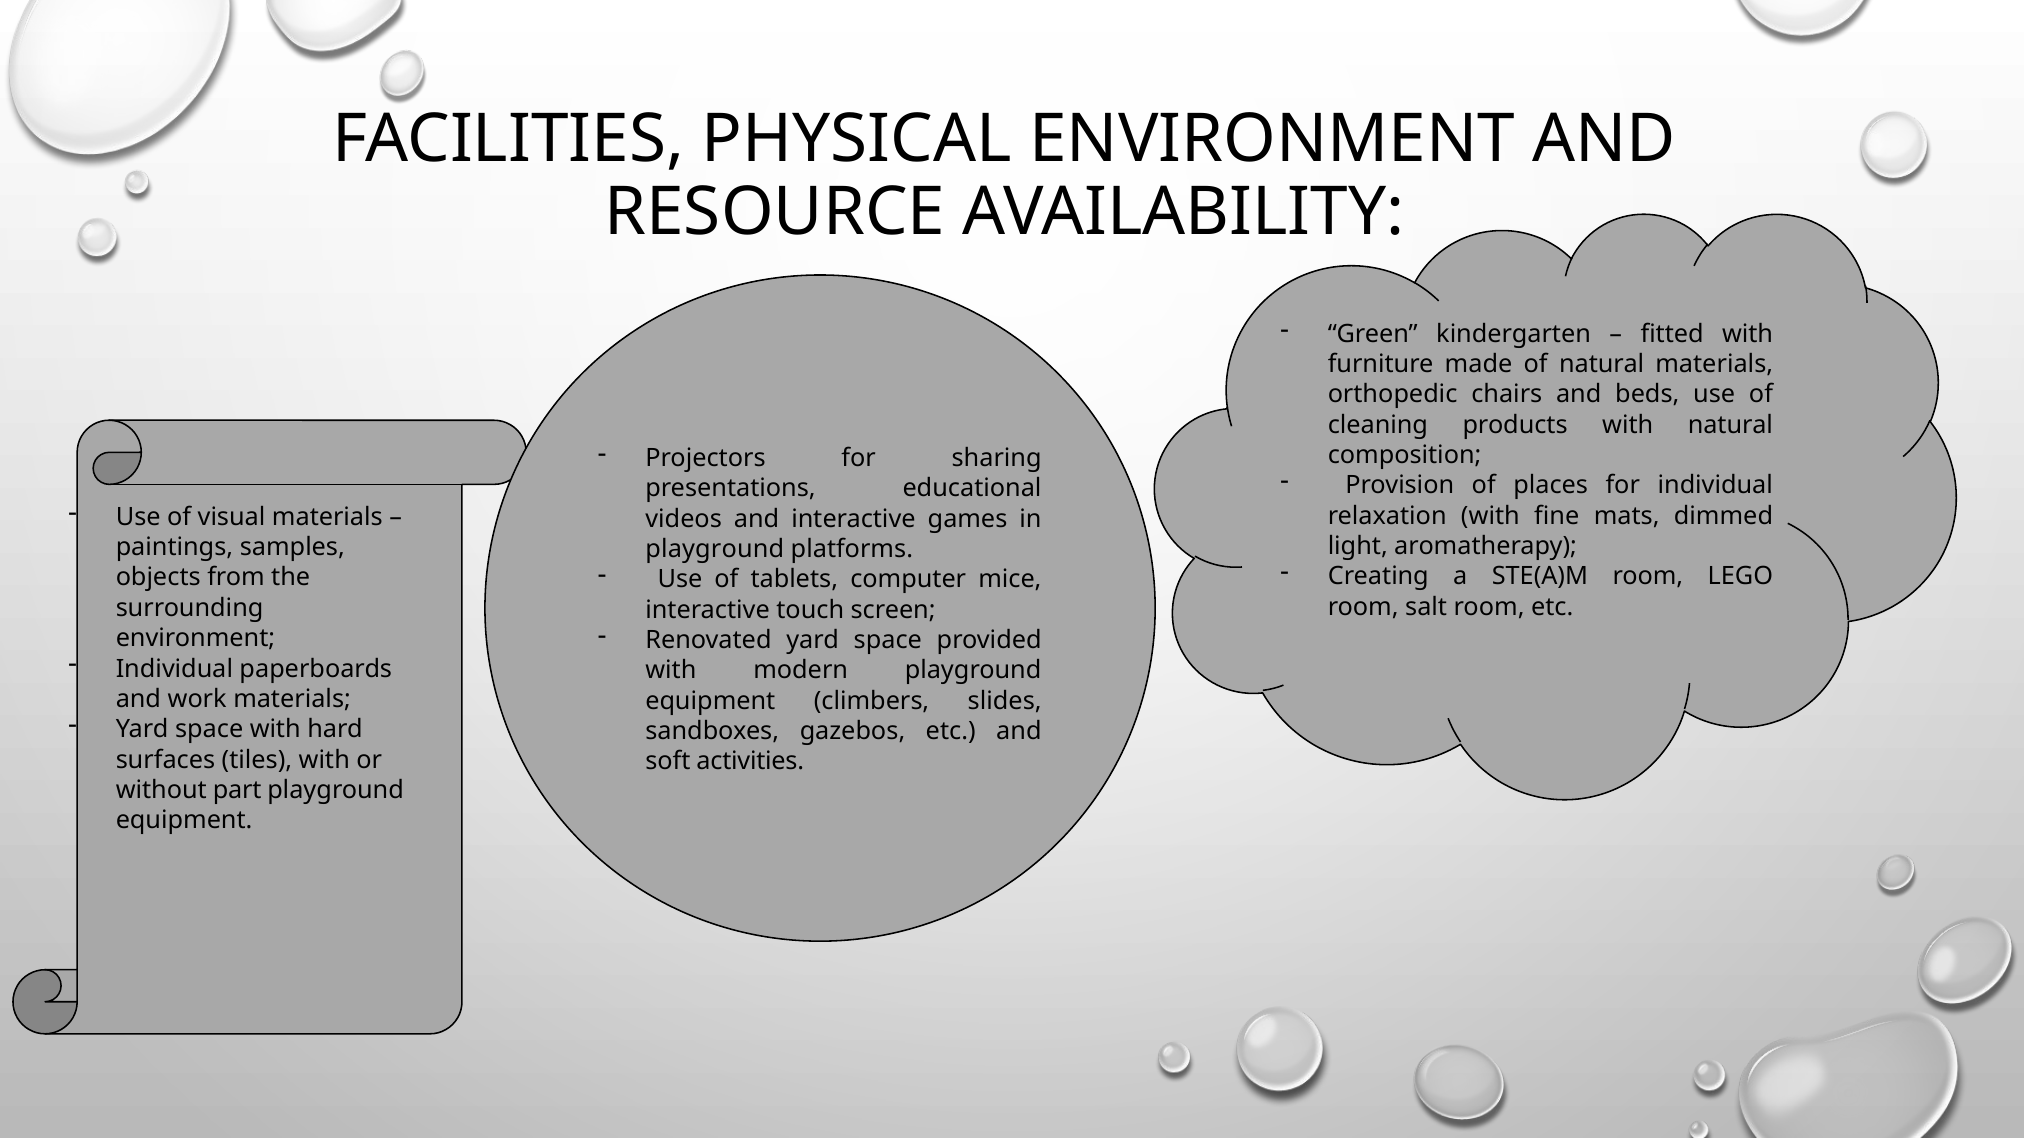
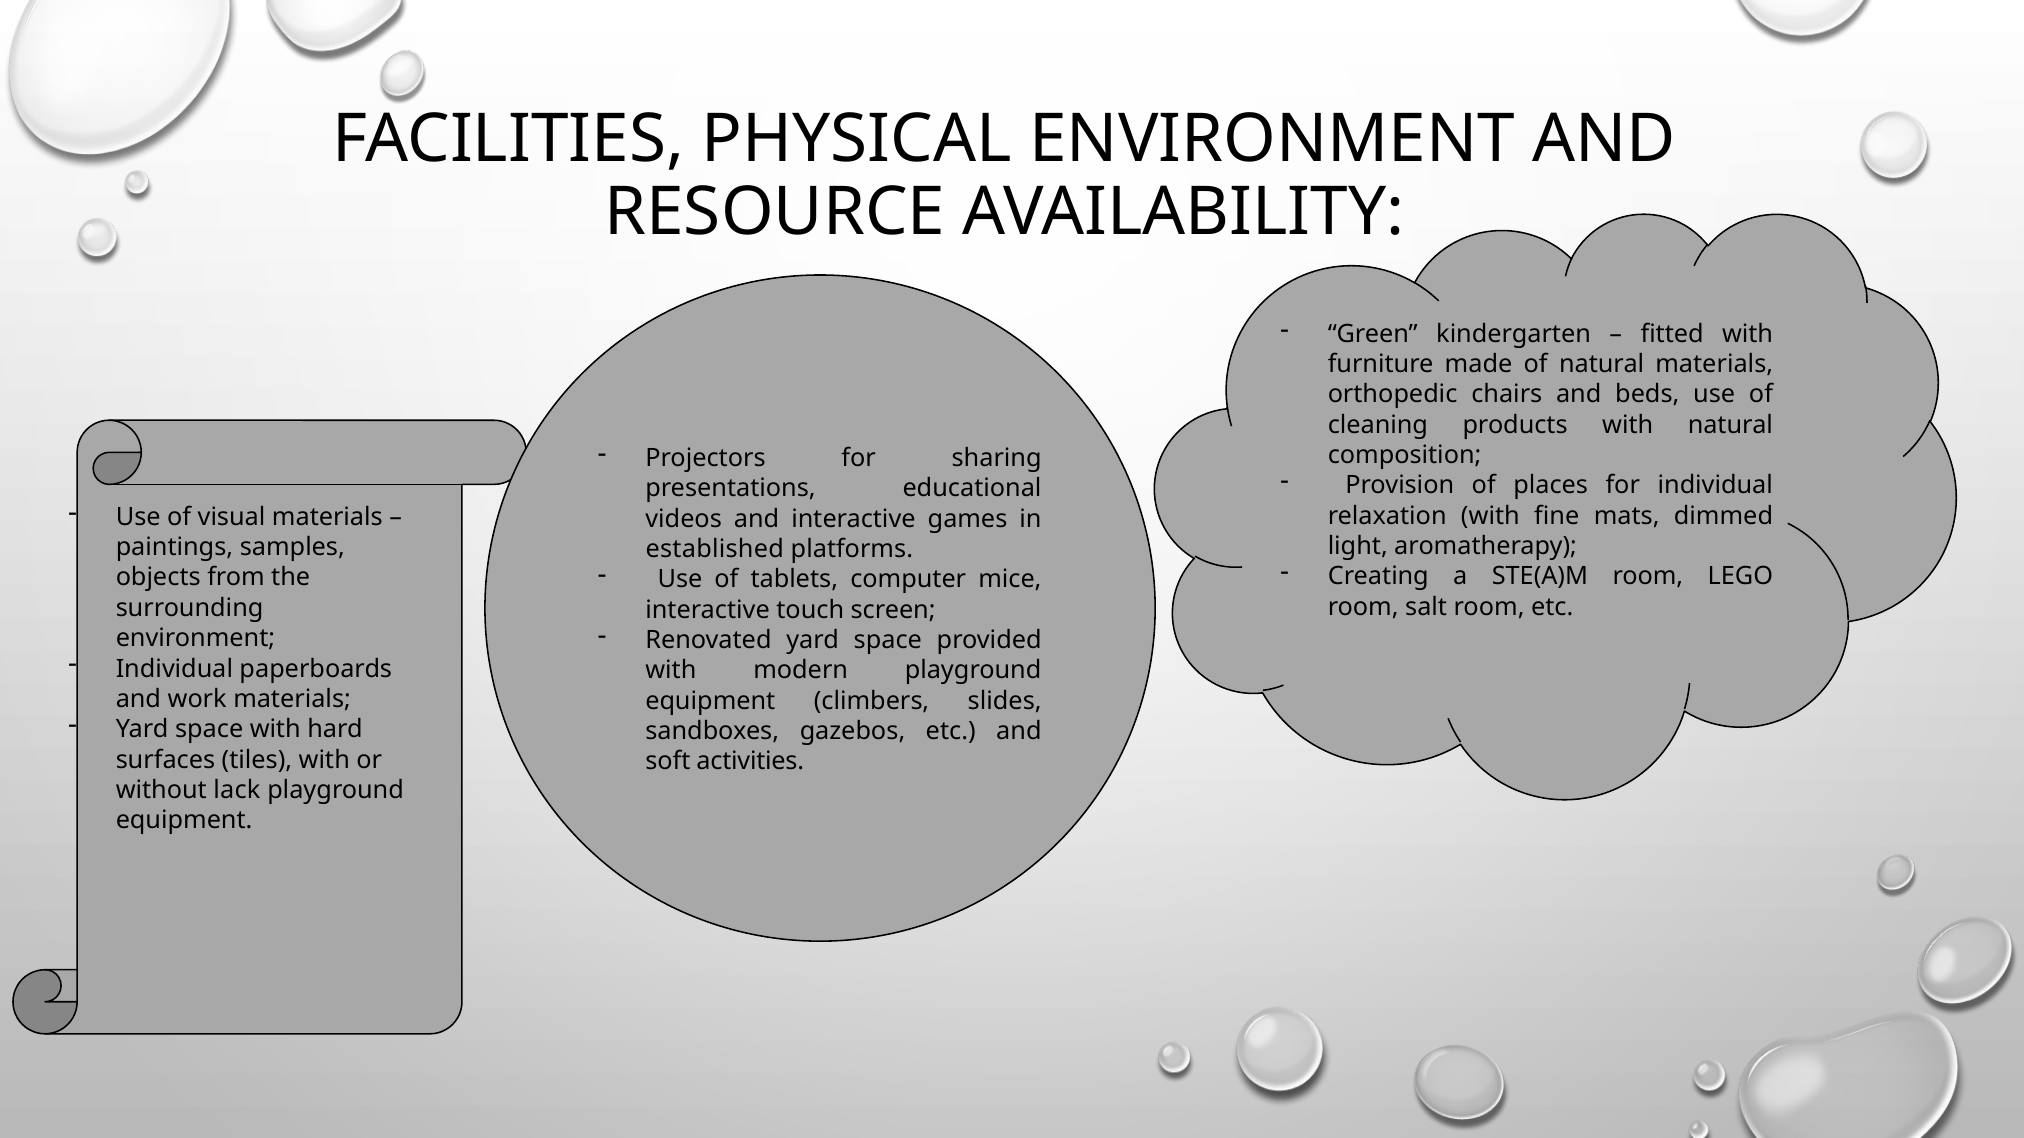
playground: playground -> established (715, 549)
part: part -> lack (237, 790)
